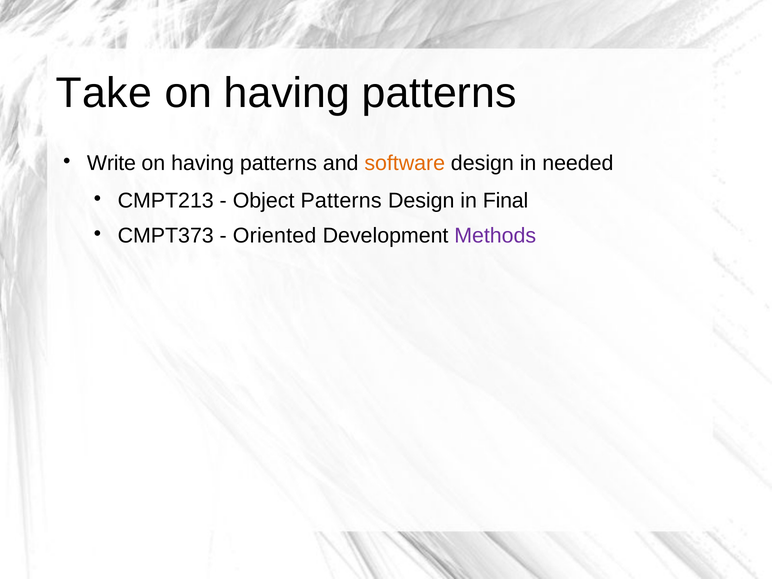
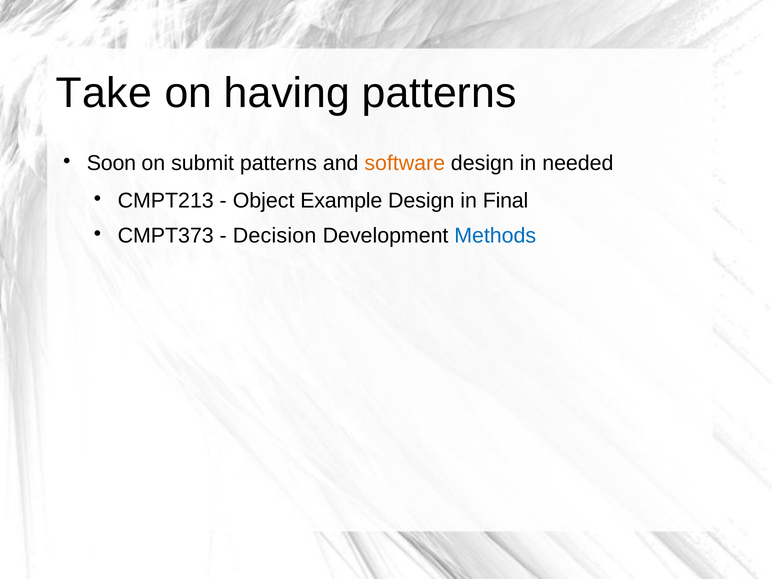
Write: Write -> Soon (111, 163)
having: having -> submit (203, 163)
Object Patterns: Patterns -> Example (341, 201)
Oriented: Oriented -> Decision (275, 236)
Methods colour: purple -> blue (495, 236)
